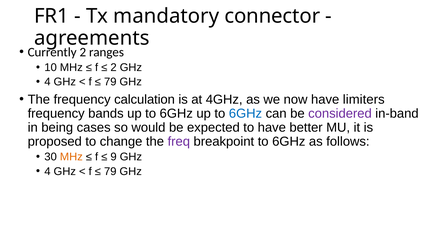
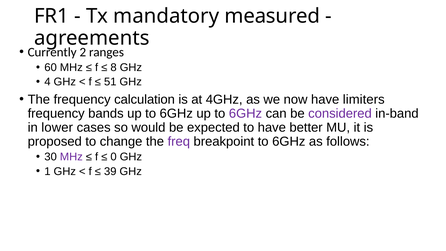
connector: connector -> measured (272, 16)
10: 10 -> 60 (51, 67)
2: 2 -> 8 (114, 67)
79: 79 -> 51 (110, 82)
6GHz colour: blue -> purple (245, 113)
being: being -> lower (57, 128)
MHz colour: orange -> purple (71, 157)
9: 9 -> 0 (114, 157)
4: 4 -> 1 (47, 171)
79: 79 -> 39 (110, 171)
